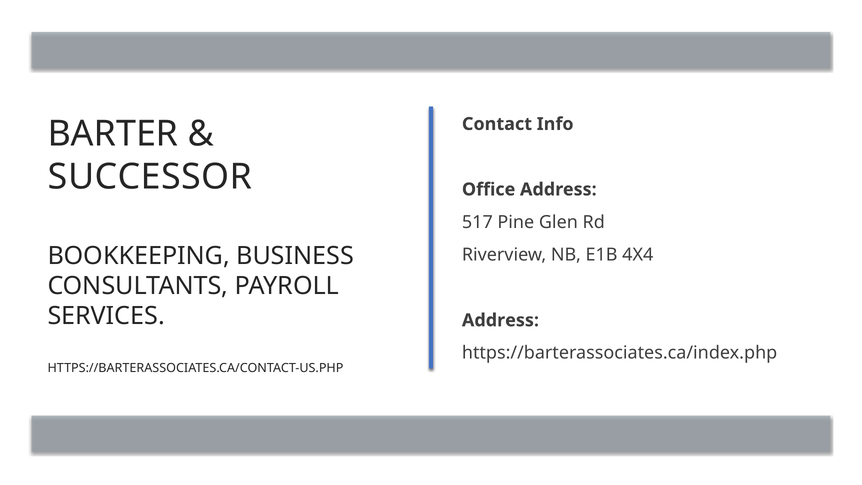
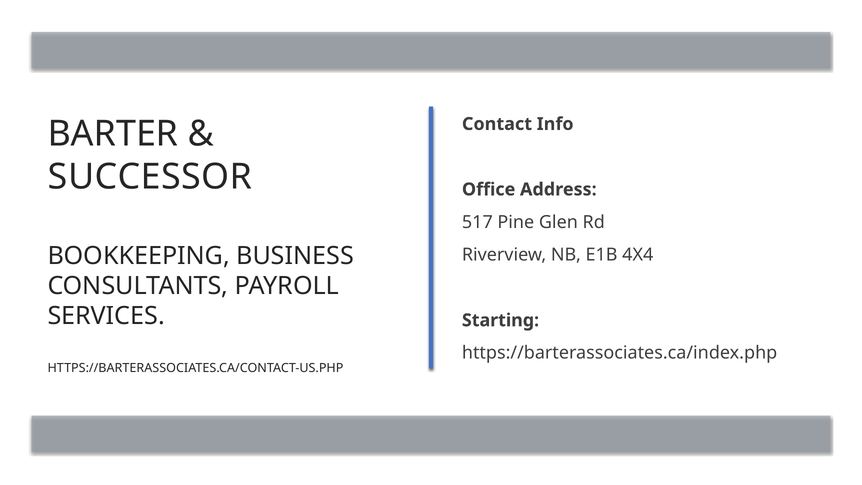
Address: Address -> Starting (500, 320)
